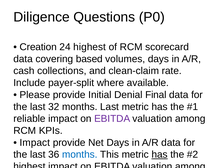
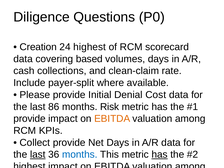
Denial Final: Final -> Cost (156, 95)
32: 32 -> 86 (54, 107)
months Last: Last -> Risk (110, 107)
reliable: reliable -> provide (29, 119)
EBITDA colour: purple -> orange (112, 119)
Impact: Impact -> Collect (35, 143)
last underline: none -> present (38, 155)
